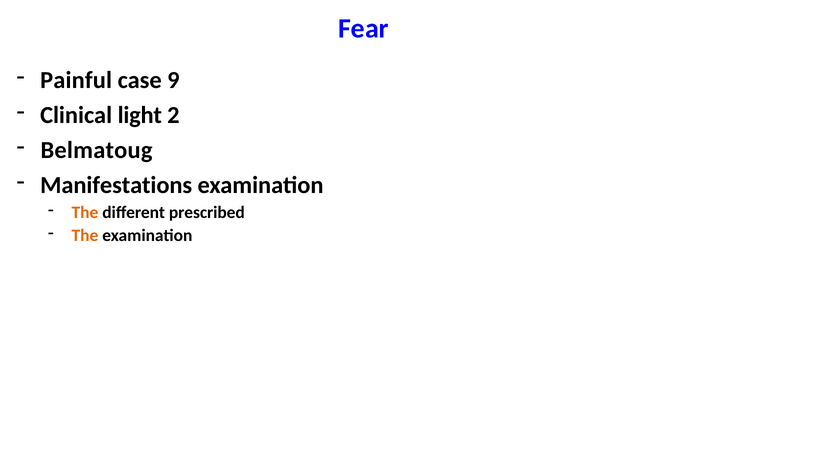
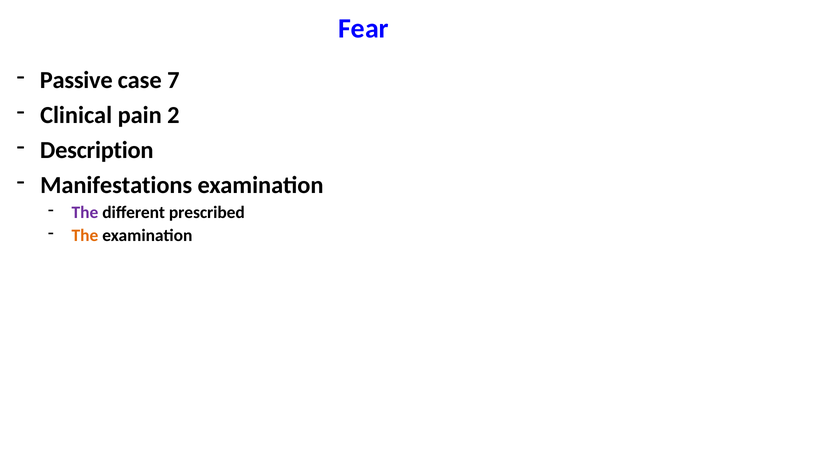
Painful: Painful -> Passive (76, 80)
9: 9 -> 7 (173, 80)
light: light -> pain (140, 115)
Belmatoug: Belmatoug -> Description (97, 150)
The colour: orange -> purple (85, 212)
